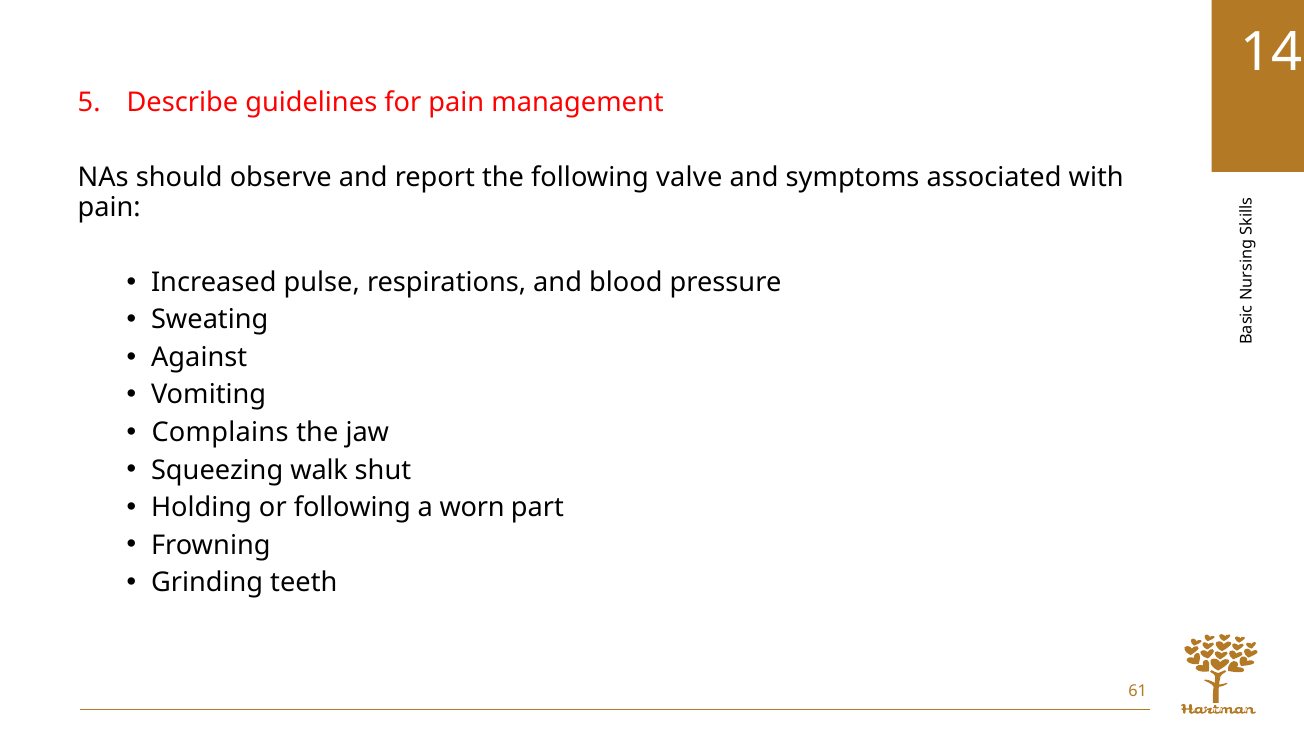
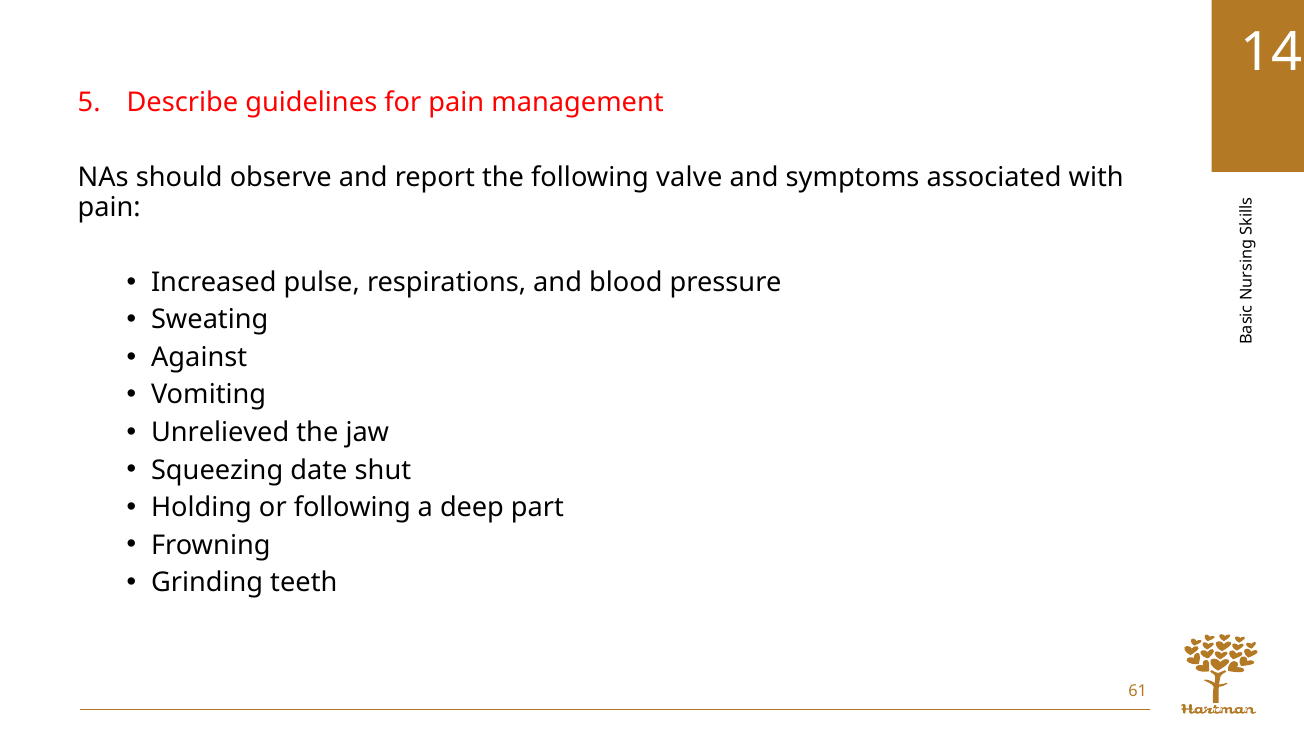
Complains: Complains -> Unrelieved (220, 432)
walk: walk -> date (319, 470)
worn: worn -> deep (472, 507)
